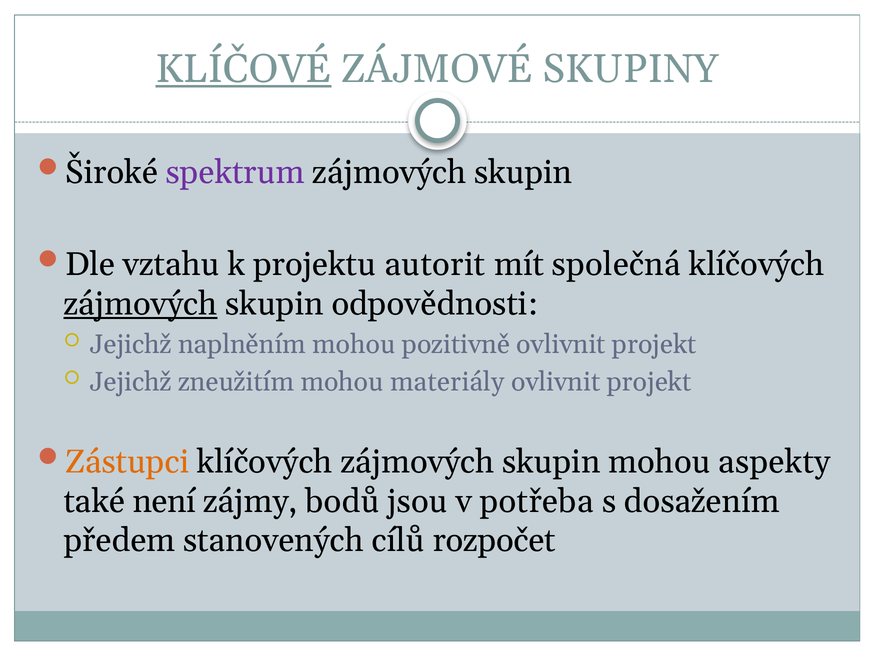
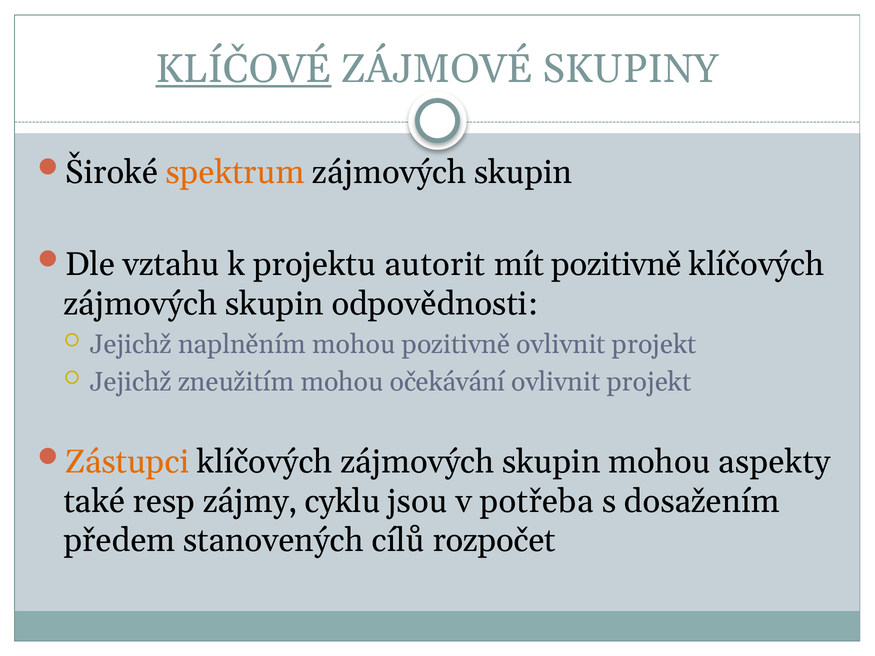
spektrum colour: purple -> orange (235, 172)
mít společná: společná -> pozitivně (617, 264)
zájmových underline: present -> none (141, 304)
materiály: materiály -> očekávání (448, 382)
není: není -> resp (164, 501)
bodů: bodů -> cyklu (343, 501)
